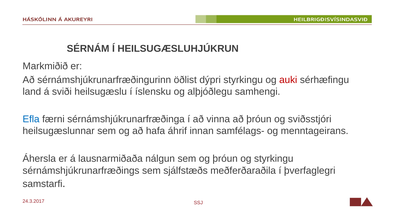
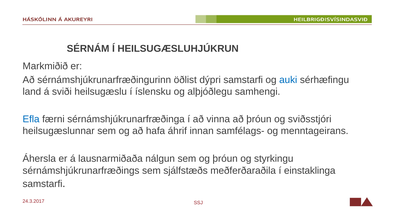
dýpri styrkingu: styrkingu -> samstarfi (243, 80)
auki colour: red -> blue (288, 80)
þverfaglegri: þverfaglegri -> einstaklinga (310, 171)
